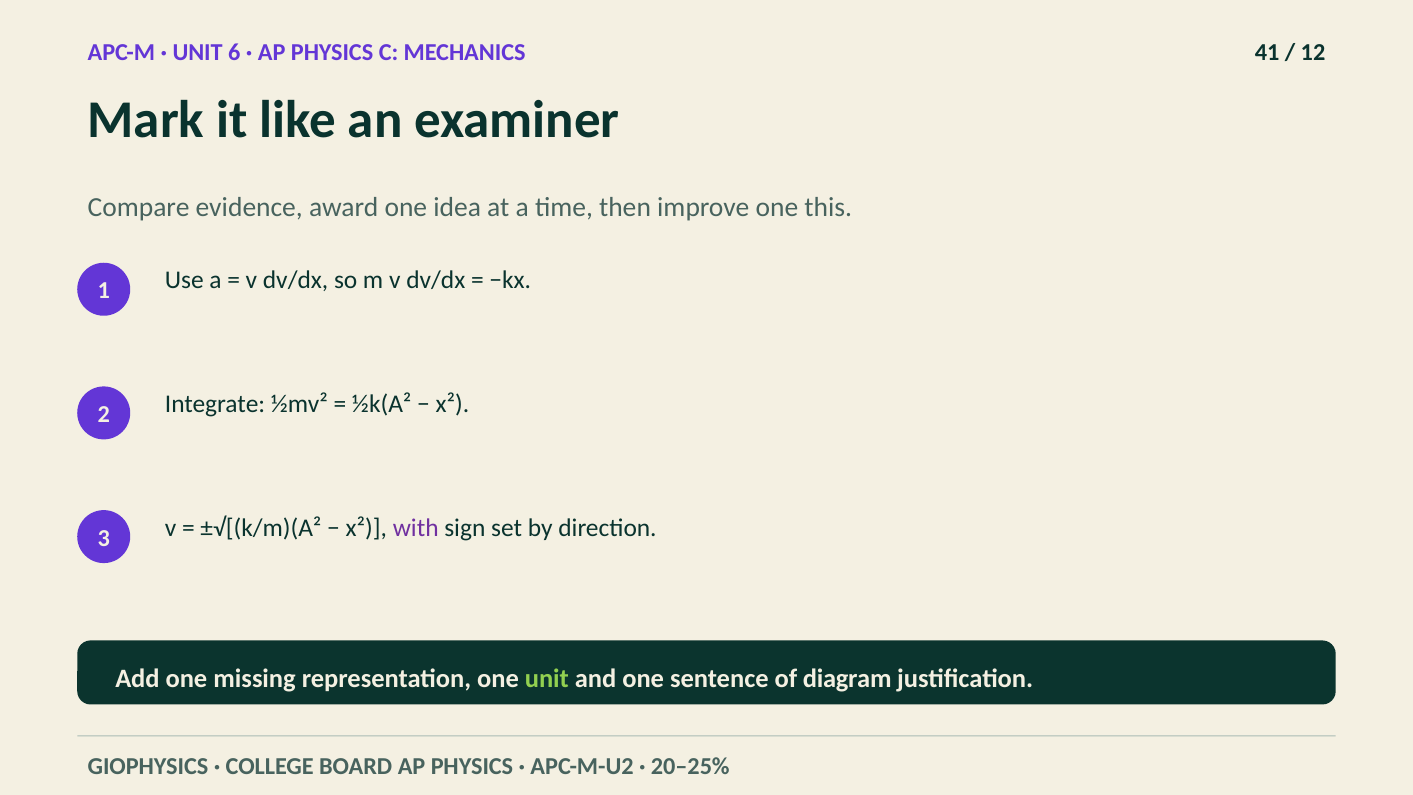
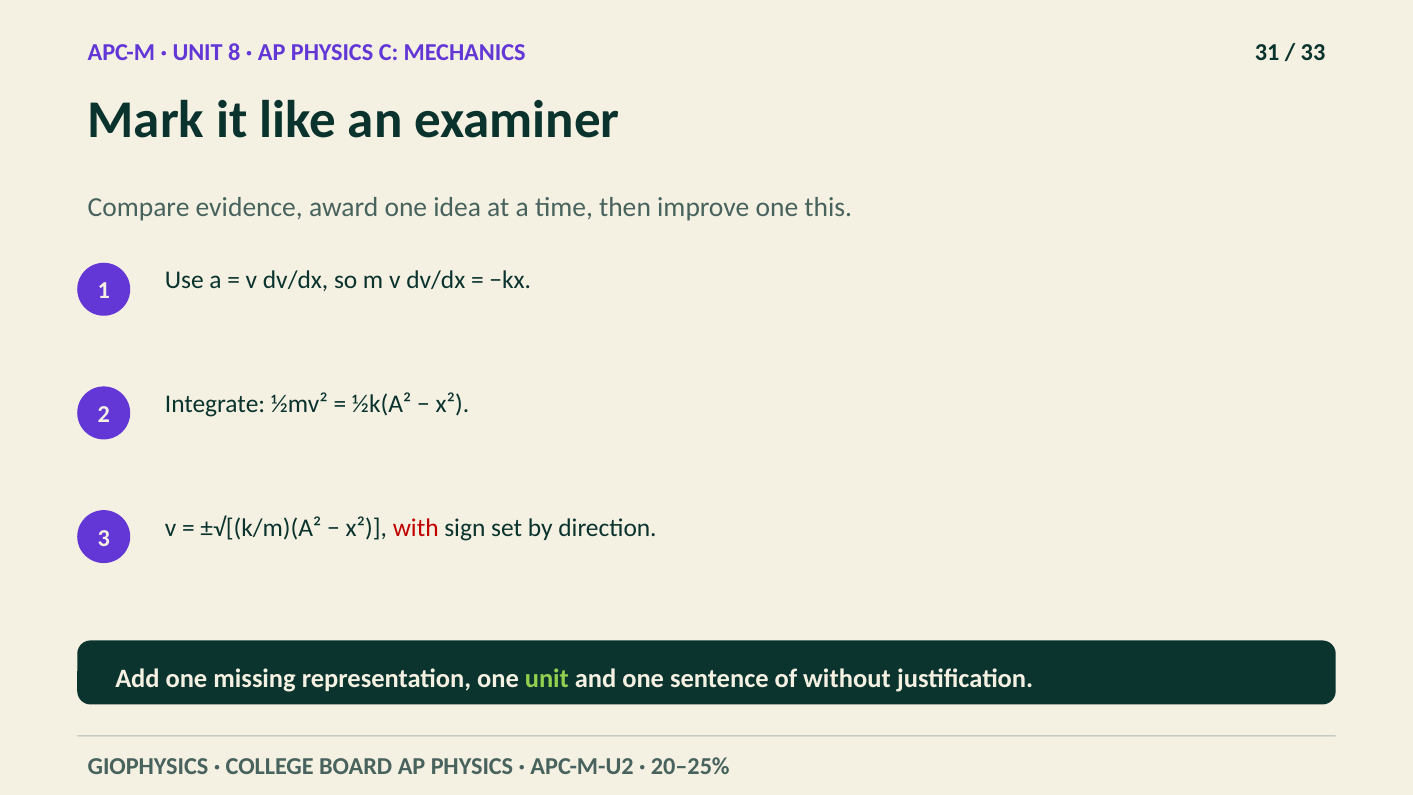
6: 6 -> 8 (234, 52)
41: 41 -> 31 (1267, 52)
12: 12 -> 33 (1313, 52)
with colour: purple -> red (416, 528)
diagram: diagram -> without (847, 679)
